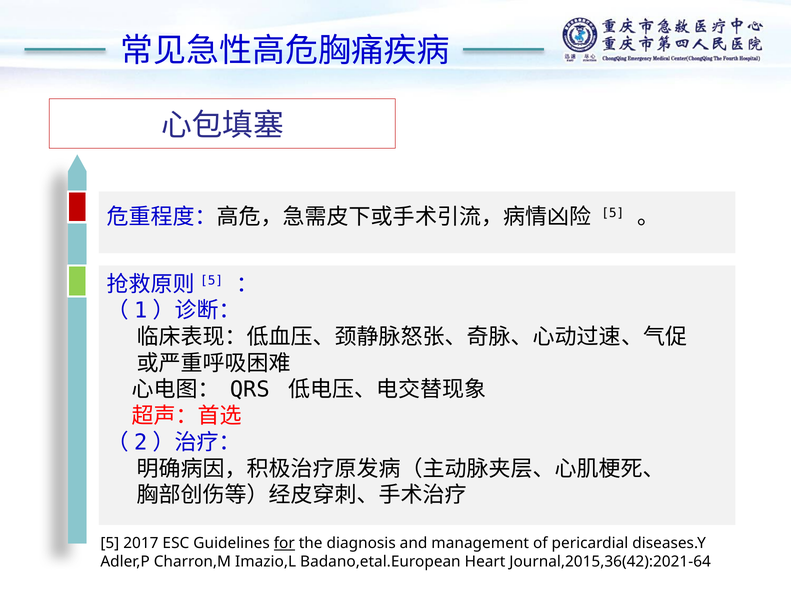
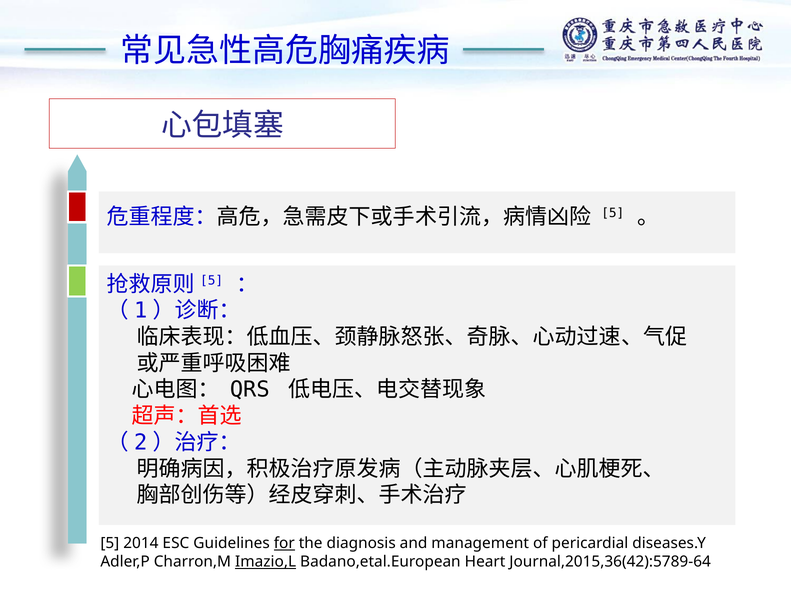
2017: 2017 -> 2014 (141, 544)
Imazio,L underline: none -> present (266, 562)
Journal,2015,36(42):2021-64: Journal,2015,36(42):2021-64 -> Journal,2015,36(42):5789-64 (610, 562)
